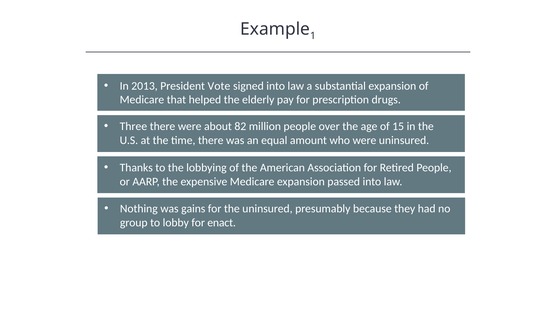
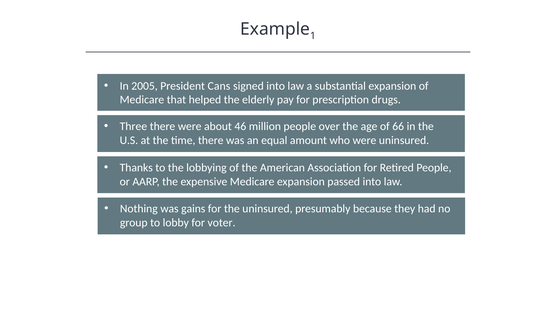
2013: 2013 -> 2005 (144, 86)
Vote: Vote -> Cans (219, 86)
82: 82 -> 46 (240, 126)
15: 15 -> 66 (398, 126)
enact: enact -> voter (222, 223)
